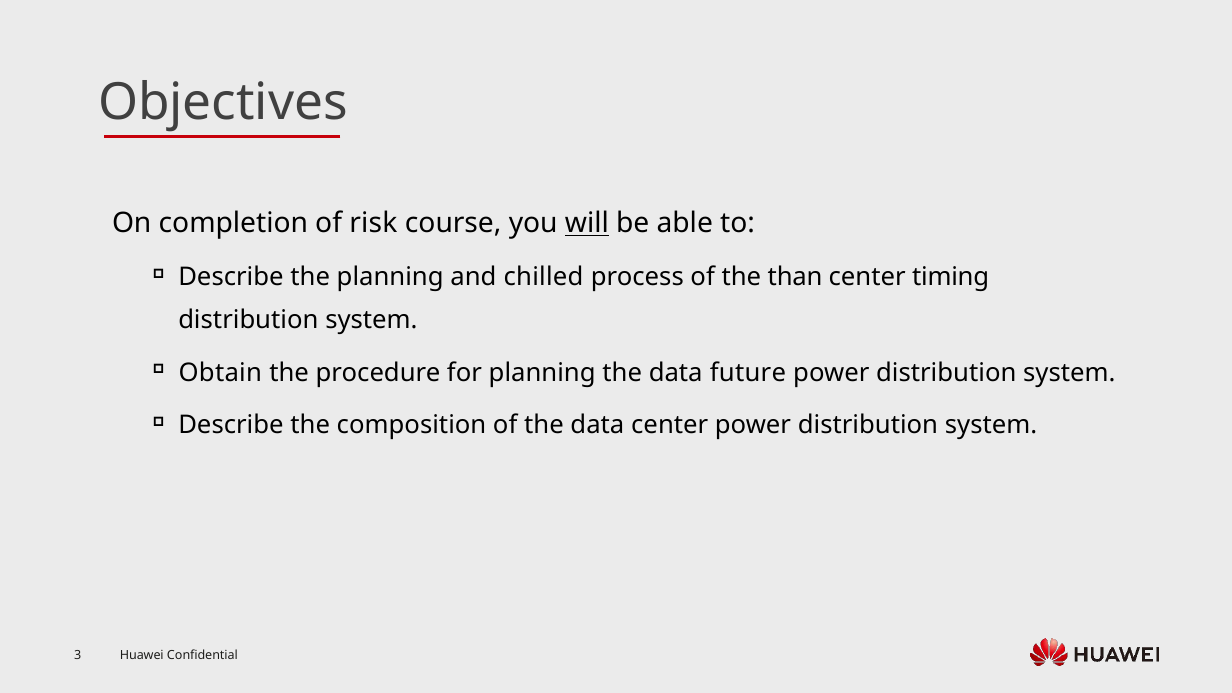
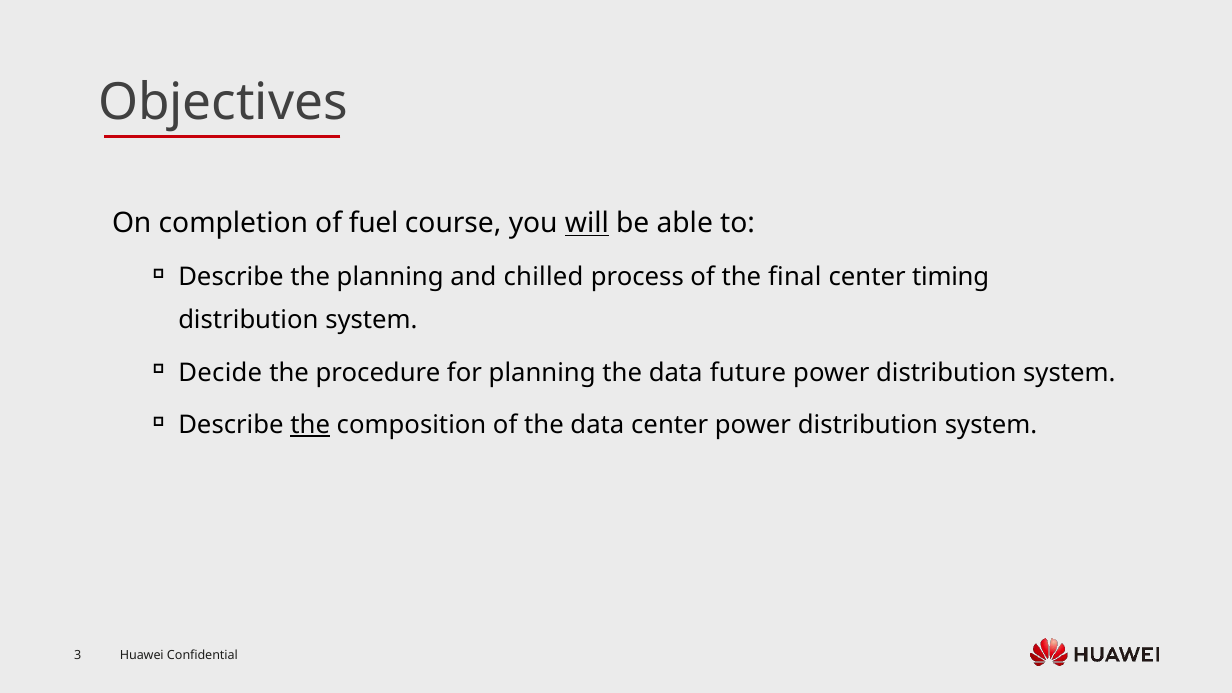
risk: risk -> fuel (374, 223)
than: than -> final (795, 277)
Obtain: Obtain -> Decide (220, 373)
the underline: none -> present (310, 425)
